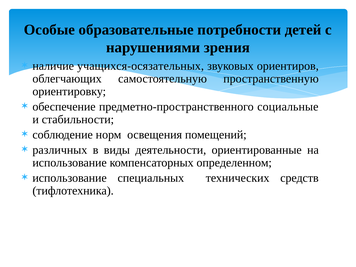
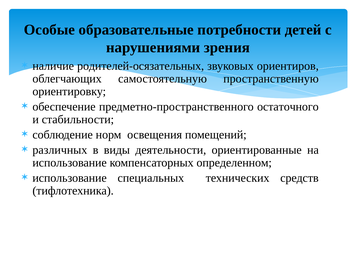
учащихся-осязательных: учащихся-осязательных -> родителей-осязательных (141, 66)
социальные: социальные -> остаточного (288, 107)
